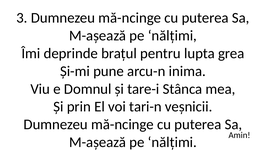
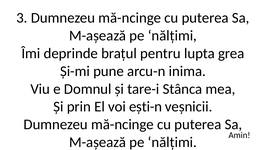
tari-n: tari-n -> ești-n (145, 106)
